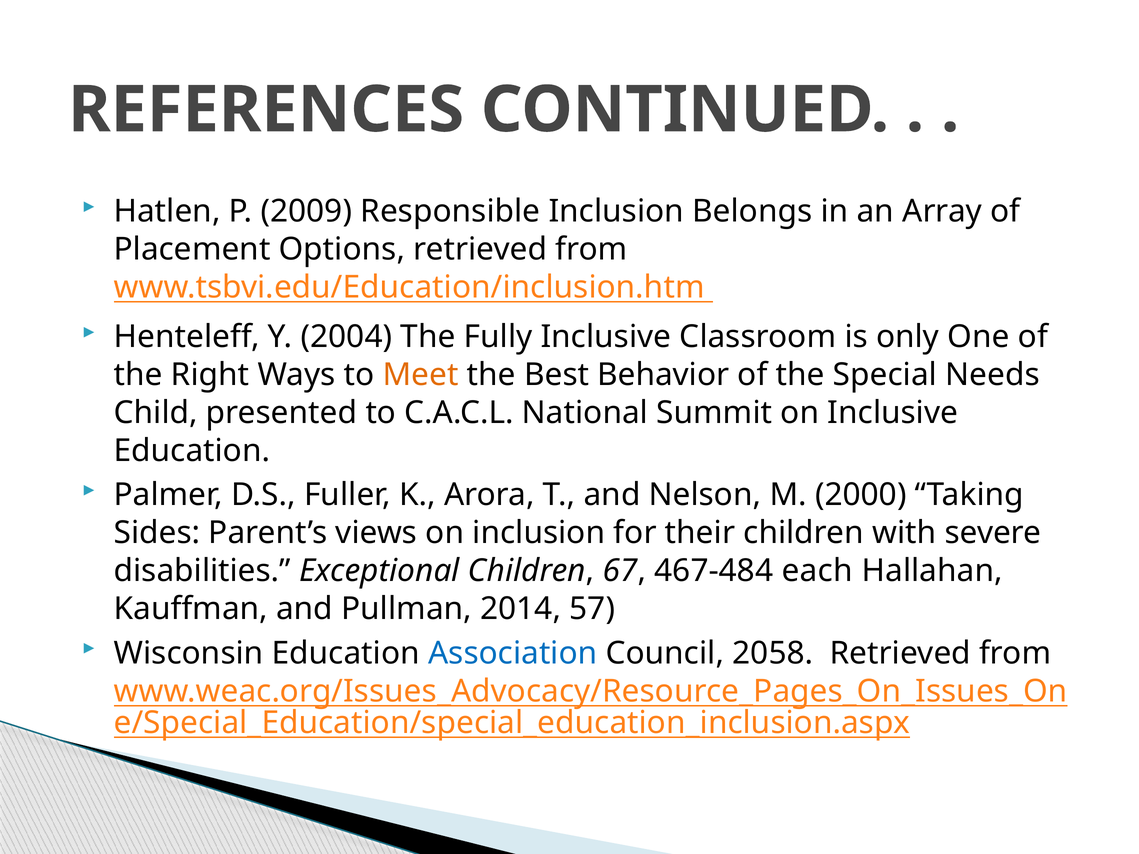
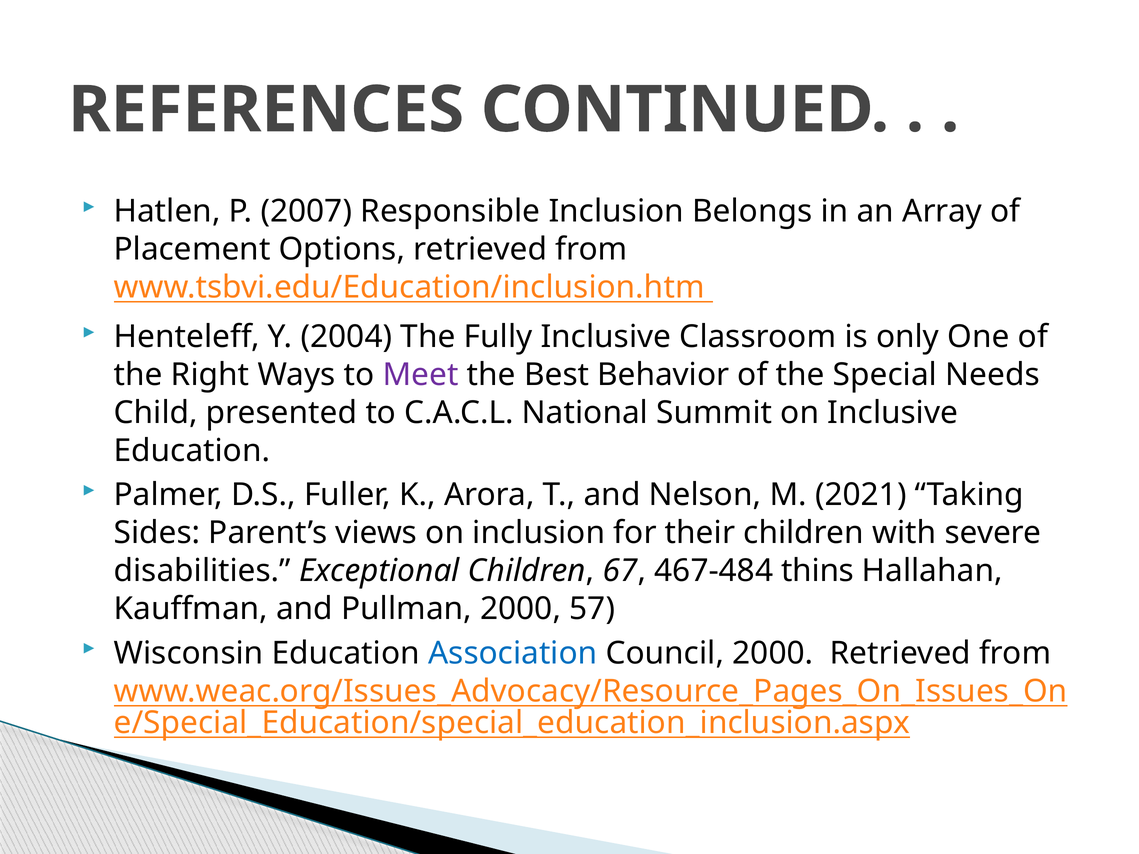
2009: 2009 -> 2007 (306, 211)
Meet colour: orange -> purple (421, 375)
2000: 2000 -> 2021 (861, 495)
each: each -> thins (818, 571)
Pullman 2014: 2014 -> 2000 (521, 609)
Council 2058: 2058 -> 2000 (773, 653)
